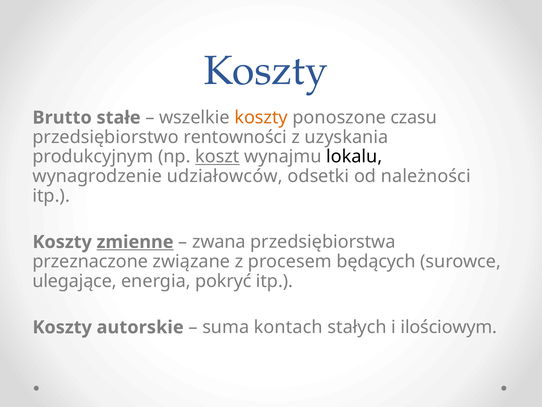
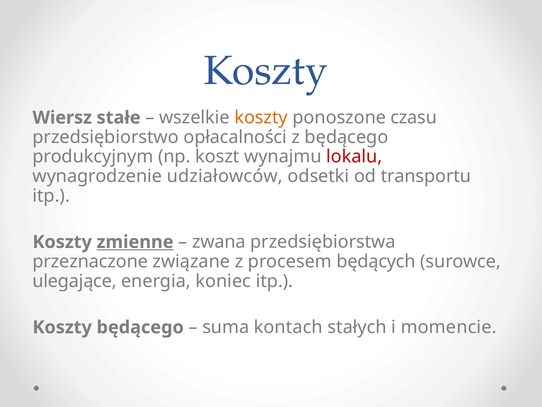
Brutto: Brutto -> Wiersz (62, 117)
rentowności: rentowności -> opłacalności (235, 137)
z uzyskania: uzyskania -> będącego (346, 137)
koszt underline: present -> none (217, 156)
lokalu colour: black -> red (354, 156)
należności: należności -> transportu (426, 176)
pokryć: pokryć -> koniec (223, 281)
Koszty autorskie: autorskie -> będącego (140, 327)
ilościowym: ilościowym -> momencie (449, 327)
